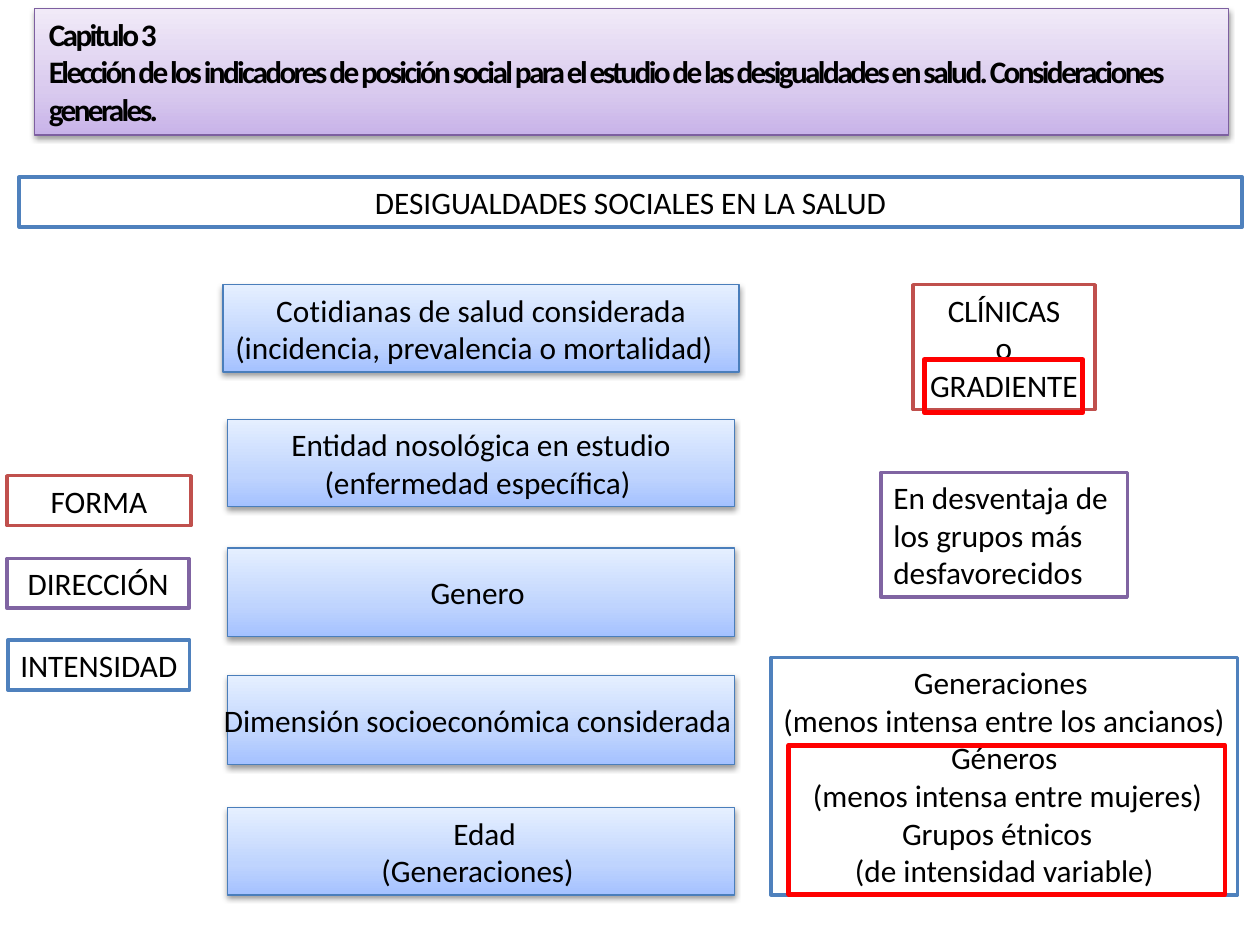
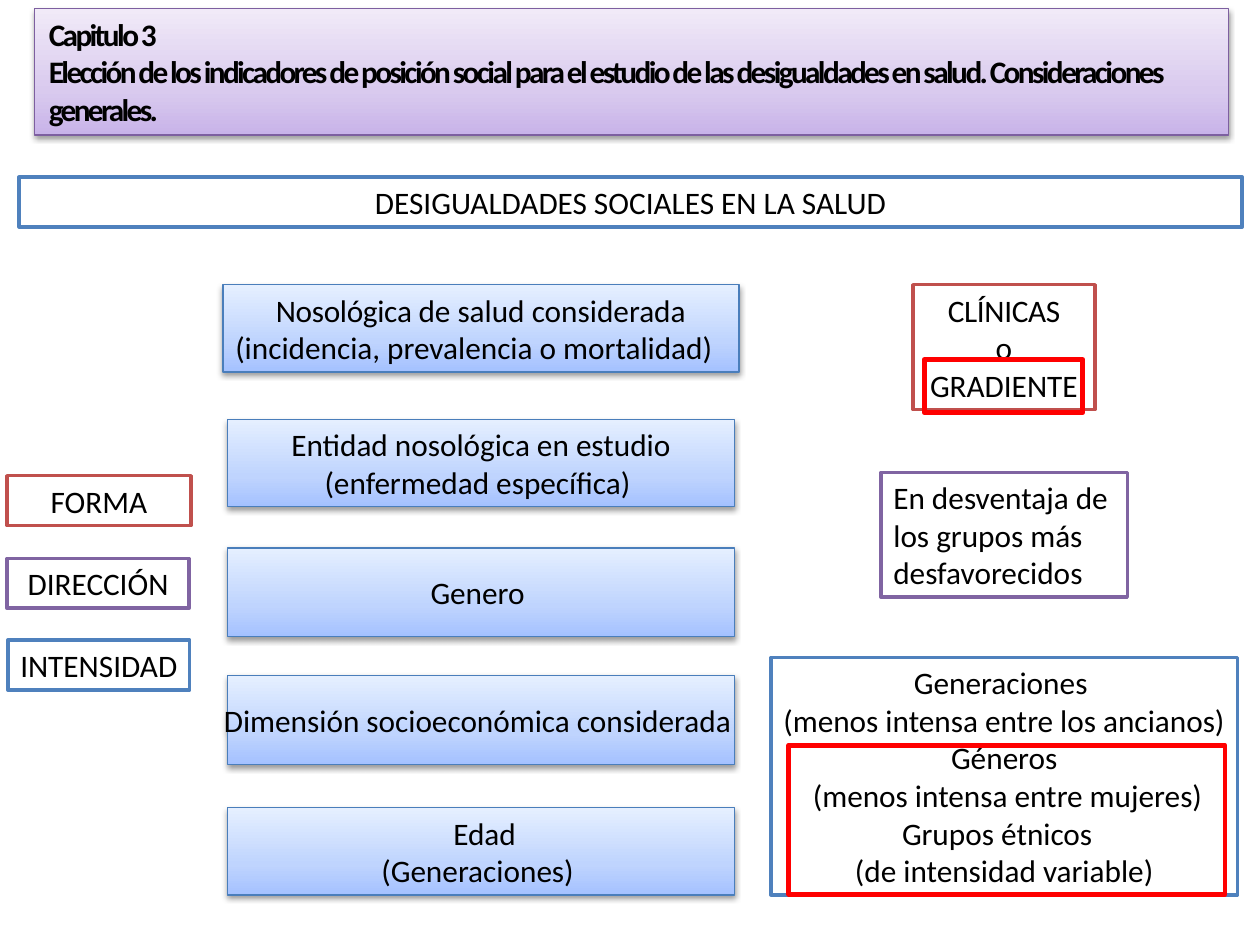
Cotidianas: Cotidianas -> Nosológica (344, 312)
